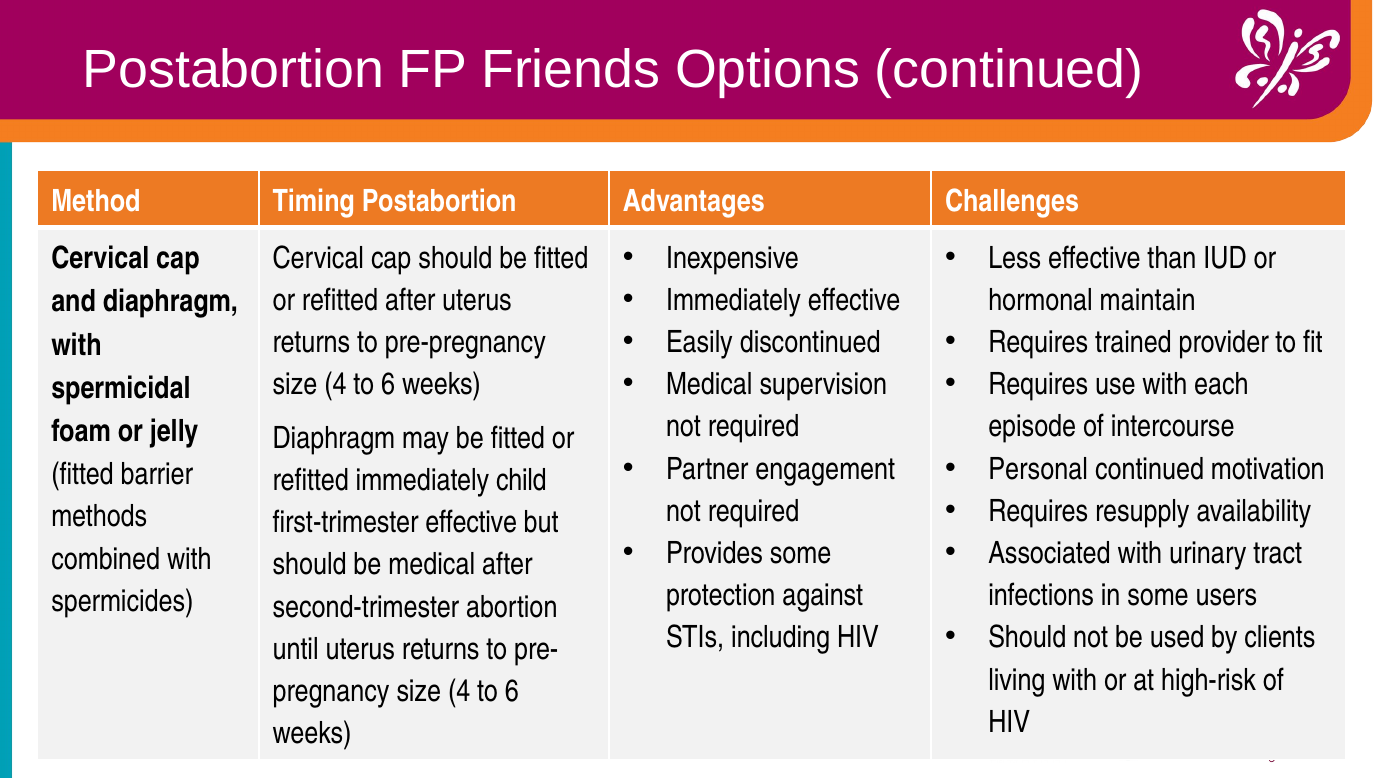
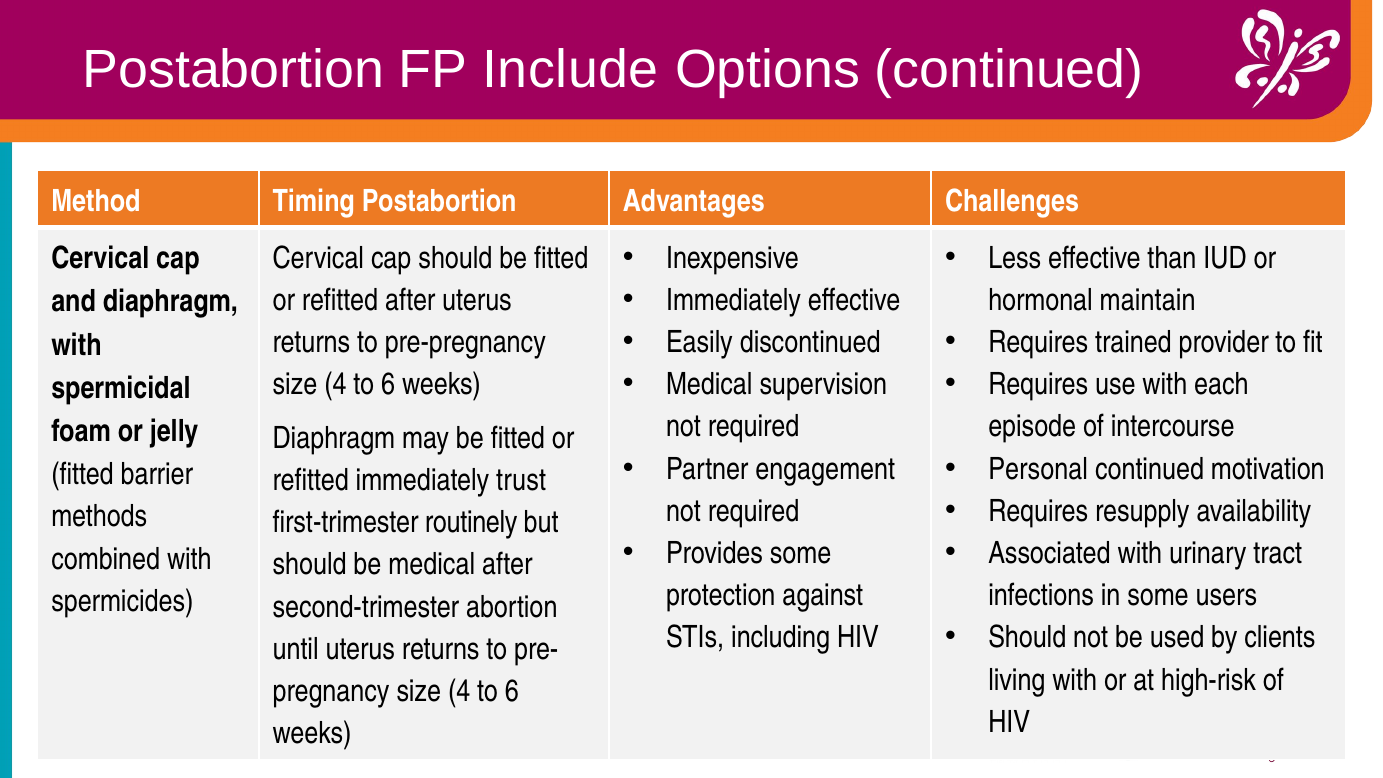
Friends: Friends -> Include (571, 70)
child: child -> trust (521, 480)
first-trimester effective: effective -> routinely (471, 523)
